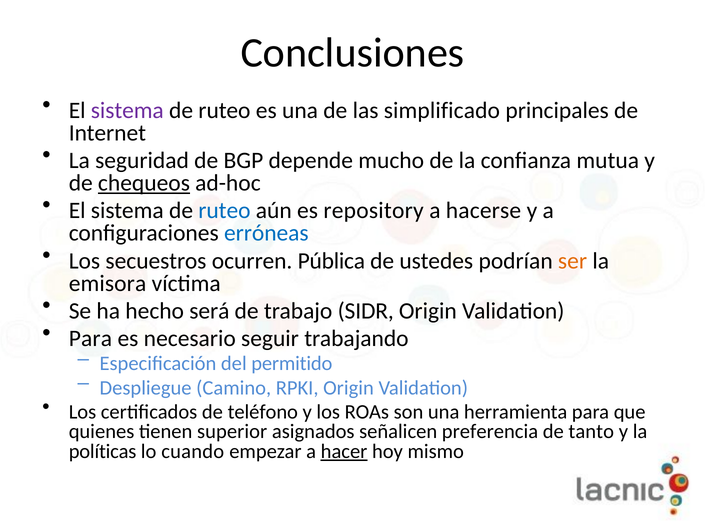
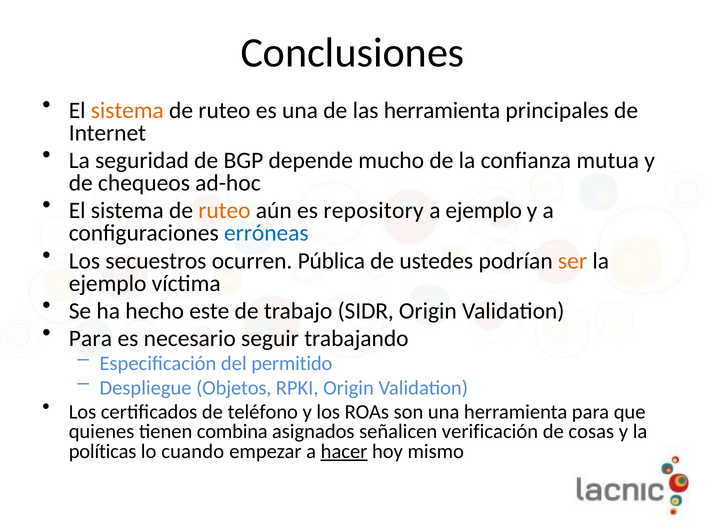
sistema colour: purple -> orange (127, 110)
las simplificado: simplificado -> herramienta (442, 110)
chequeos underline: present -> none (144, 183)
ruteo colour: blue -> orange (224, 211)
a hacerse: hacerse -> ejemplo (484, 211)
emisora: emisora -> ejemplo (108, 283)
será: será -> este (209, 311)
Camino: Camino -> Objetos (234, 388)
superior: superior -> combina (232, 431)
preferencia: preferencia -> verificación (490, 431)
tanto: tanto -> cosas (591, 431)
